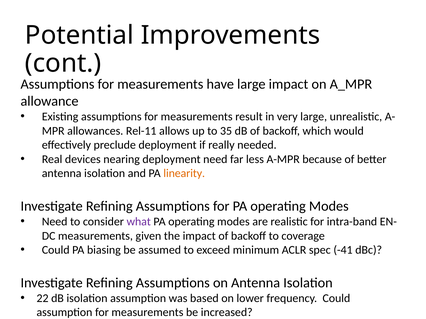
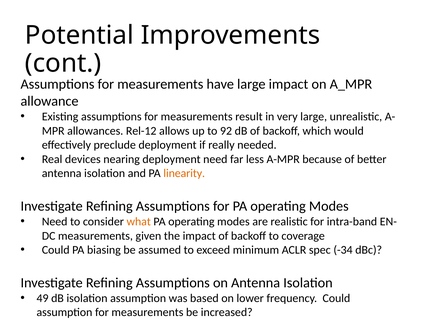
Rel-11: Rel-11 -> Rel-12 (141, 131)
35: 35 -> 92 (226, 131)
what colour: purple -> orange (139, 222)
-41: -41 -> -34 (343, 250)
22: 22 -> 49 (43, 299)
